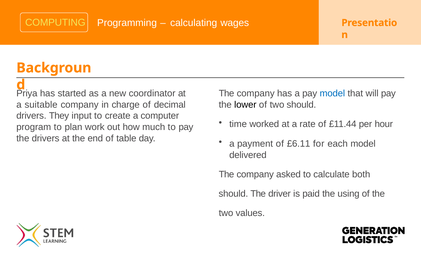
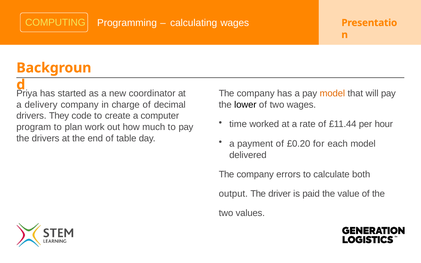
model colour: blue -> orange (332, 93)
suitable: suitable -> delivery (41, 105)
two should: should -> wages (301, 105)
input: input -> code (82, 116)
£6.11: £6.11 -> £0.20 (299, 144)
asked: asked -> errors (288, 174)
should: should -> output (233, 194)
using: using -> value (349, 194)
